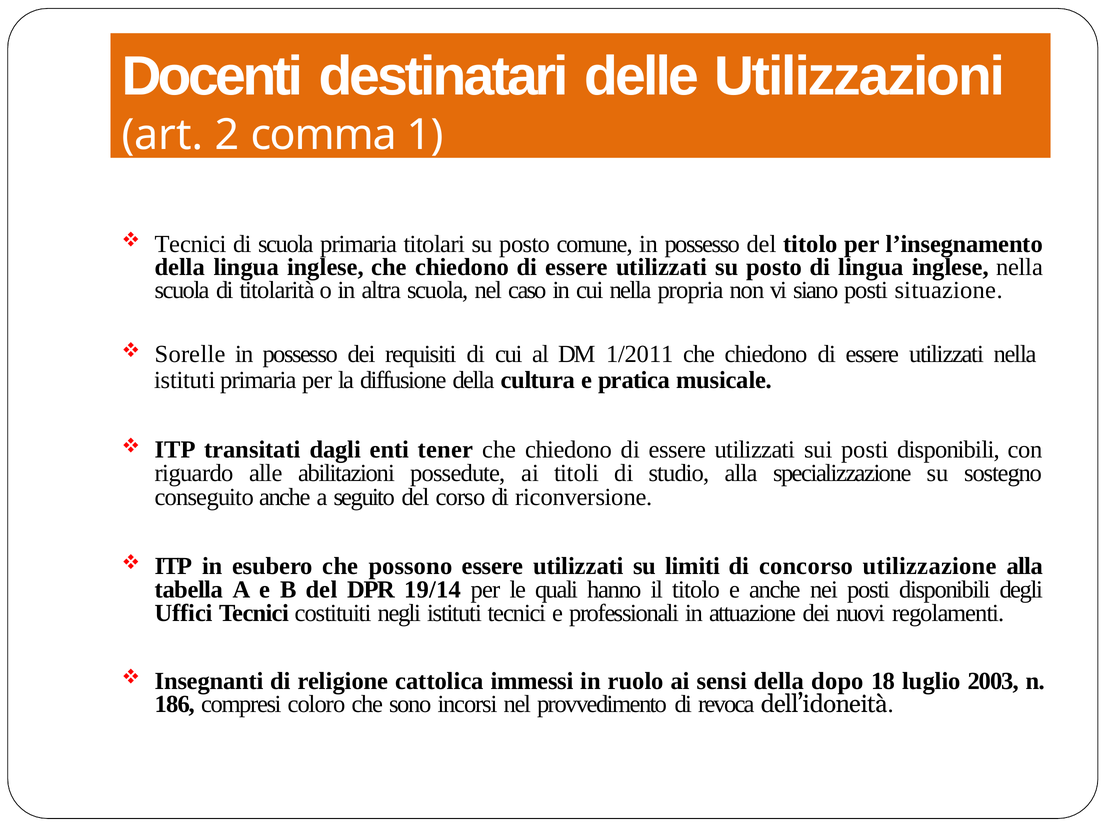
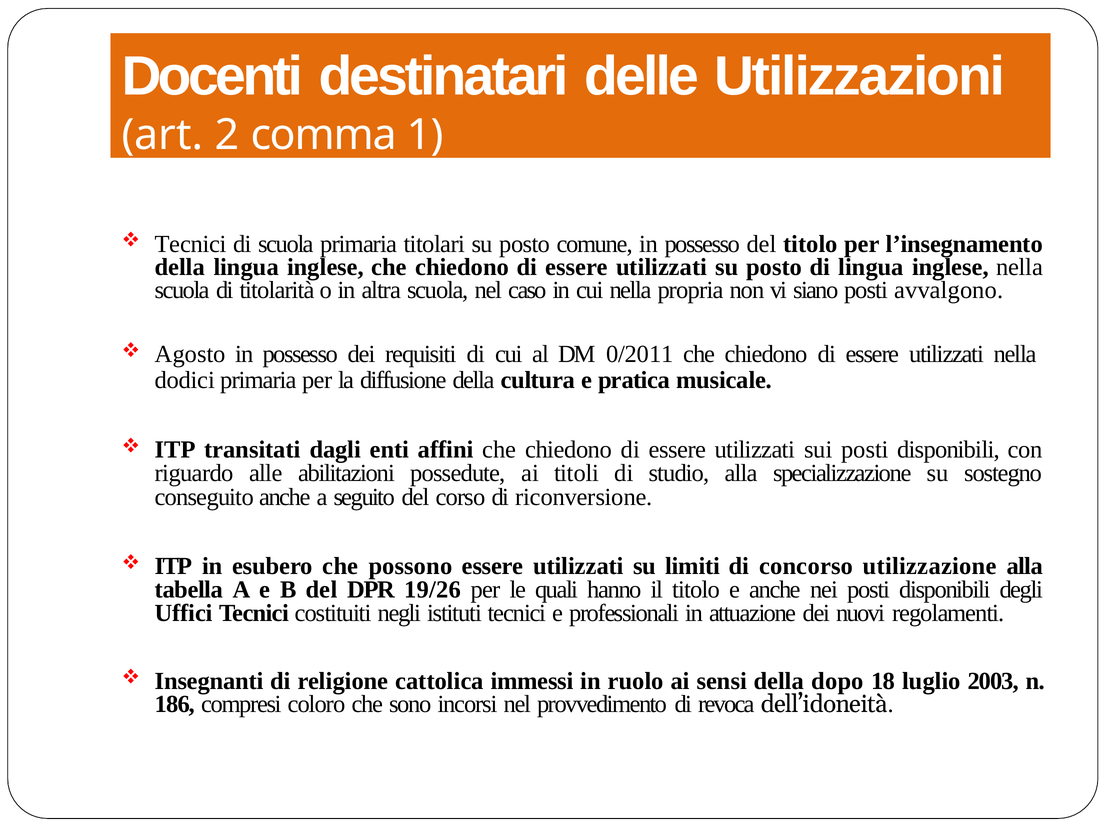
situazione: situazione -> avvalgono (949, 290)
Sorelle: Sorelle -> Agosto (190, 354)
1/2011: 1/2011 -> 0/2011 (640, 354)
istituti: istituti -> dodici (185, 380)
tener: tener -> affini (446, 449)
19/14: 19/14 -> 19/26 (433, 589)
